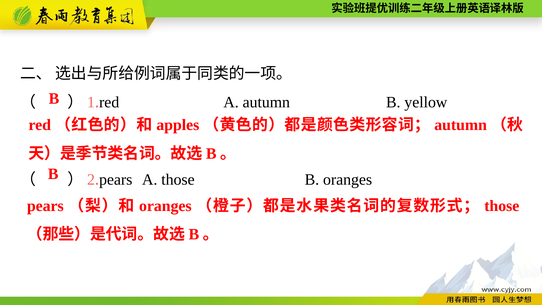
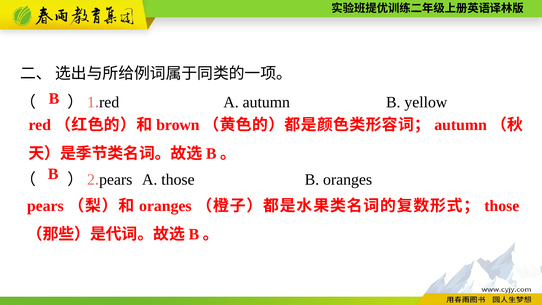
apples: apples -> brown (178, 125)
